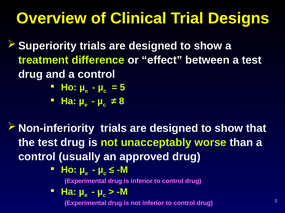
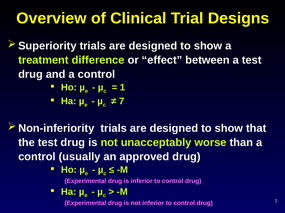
5: 5 -> 1 (122, 88)
8: 8 -> 7 (122, 102)
